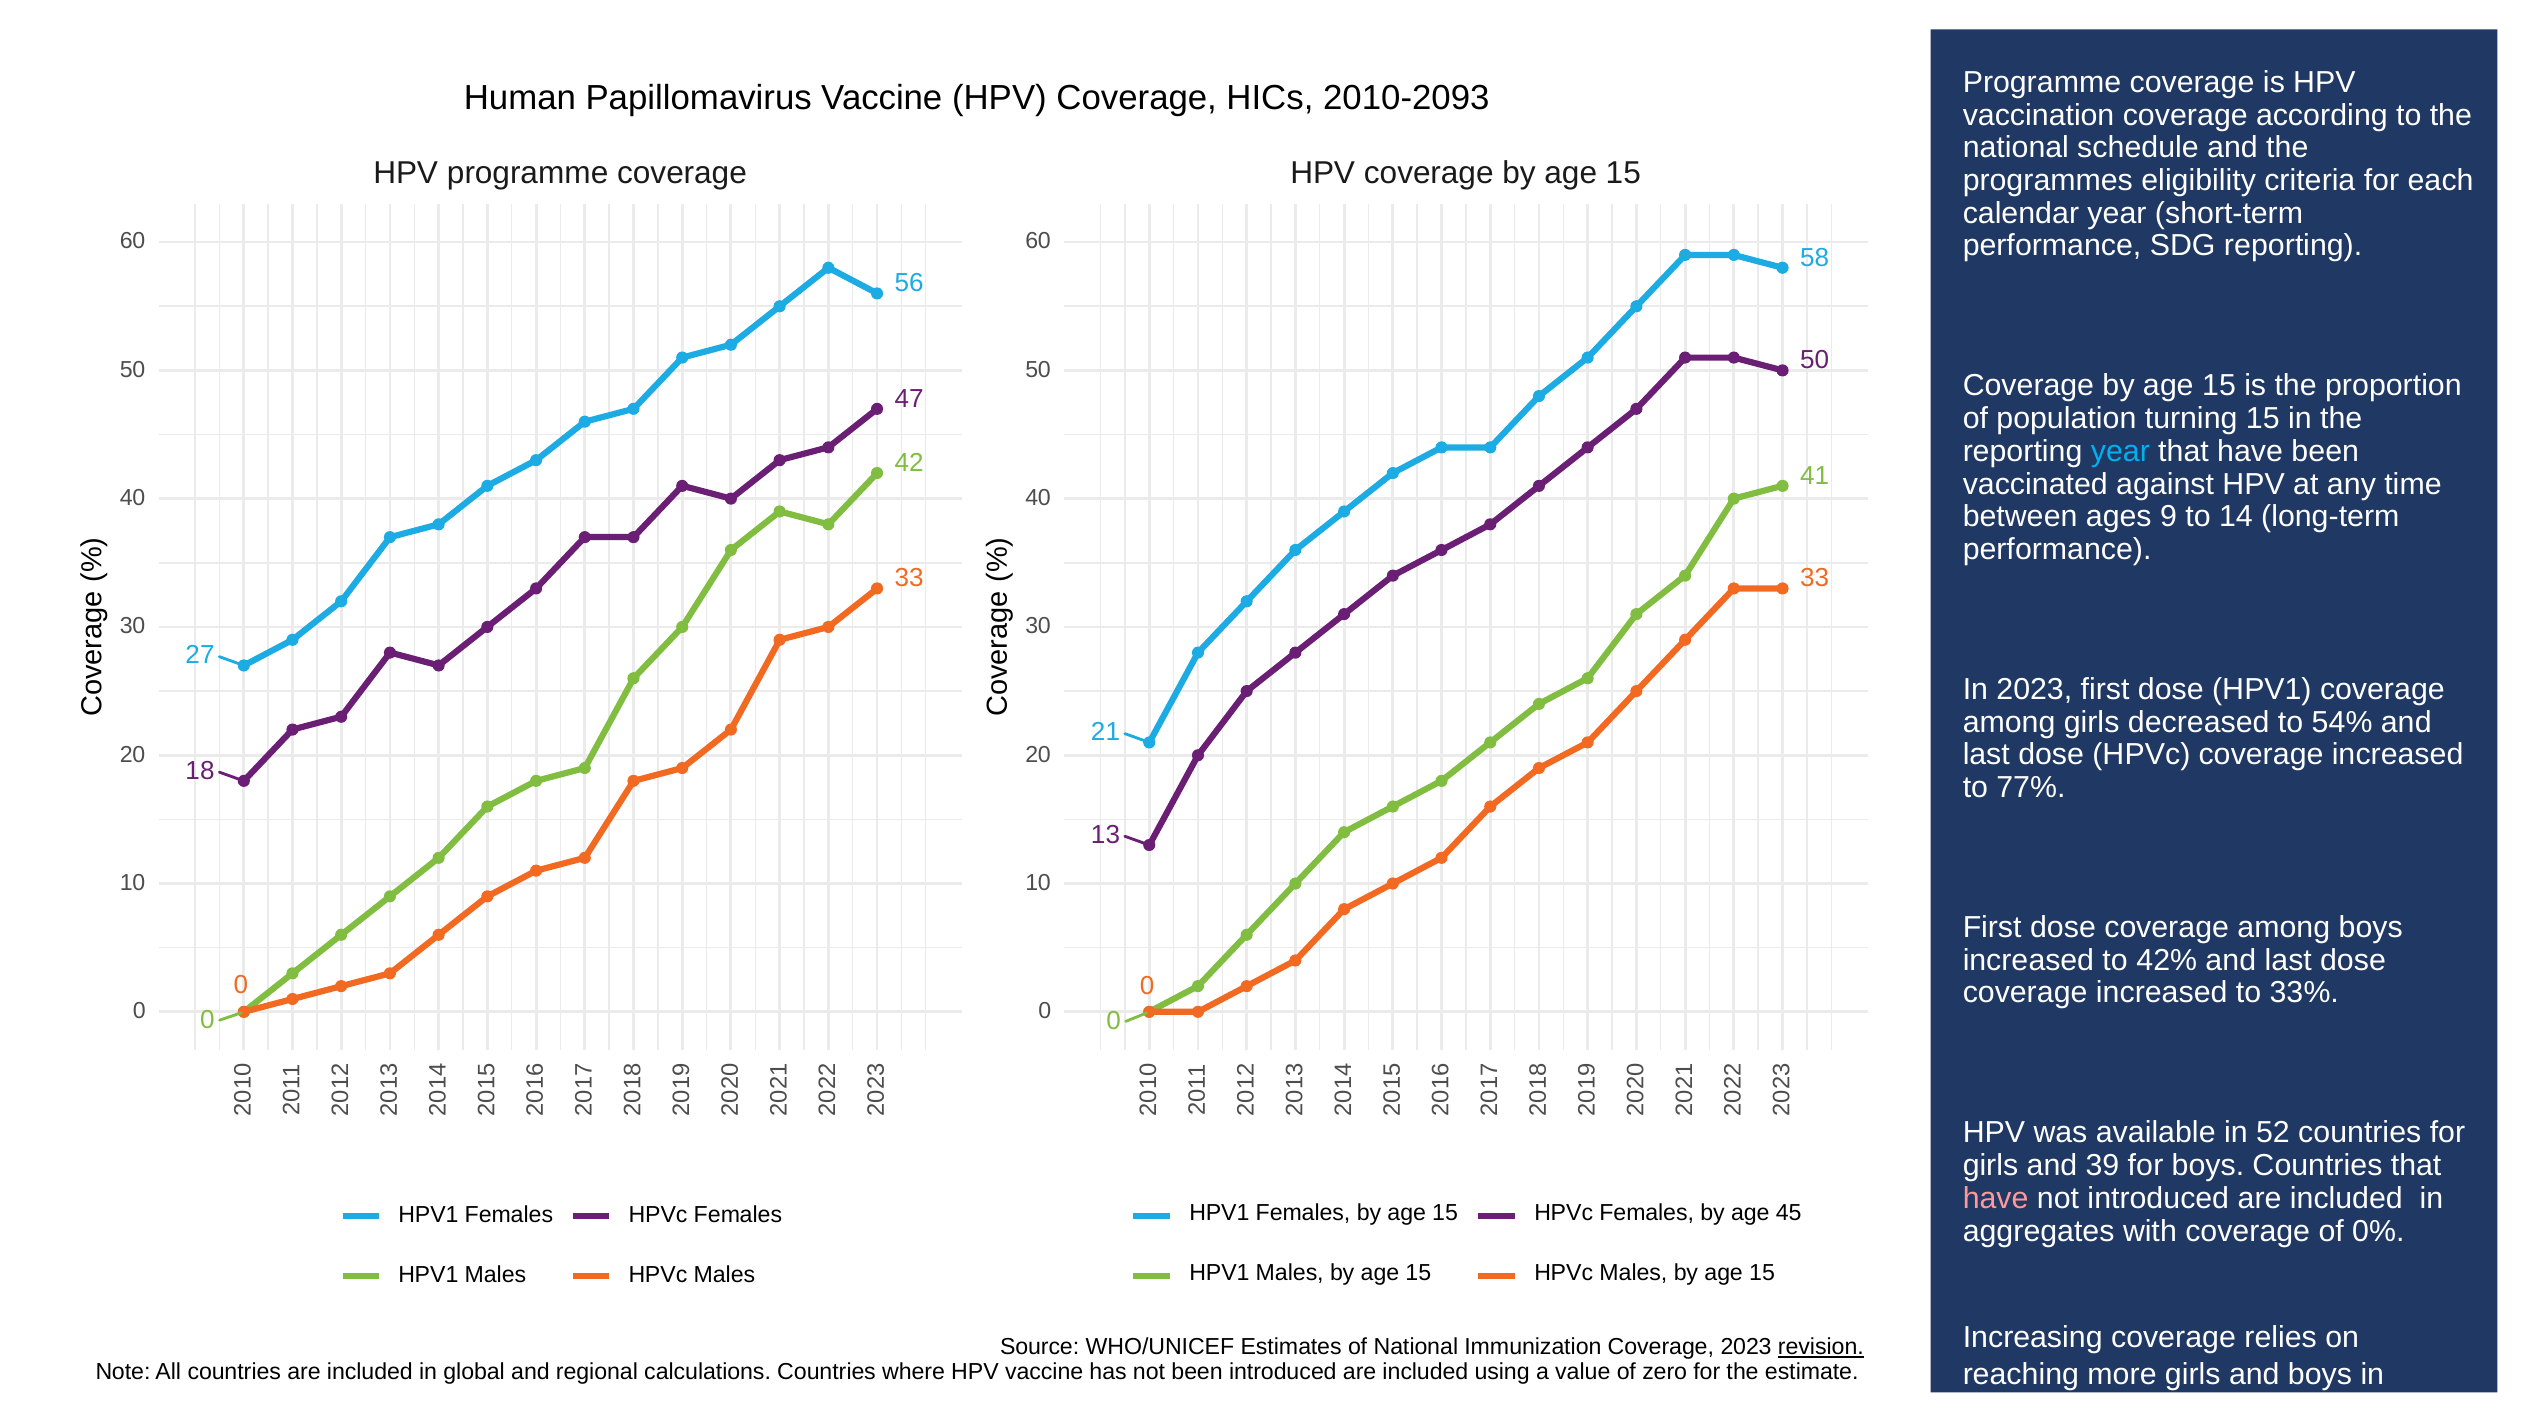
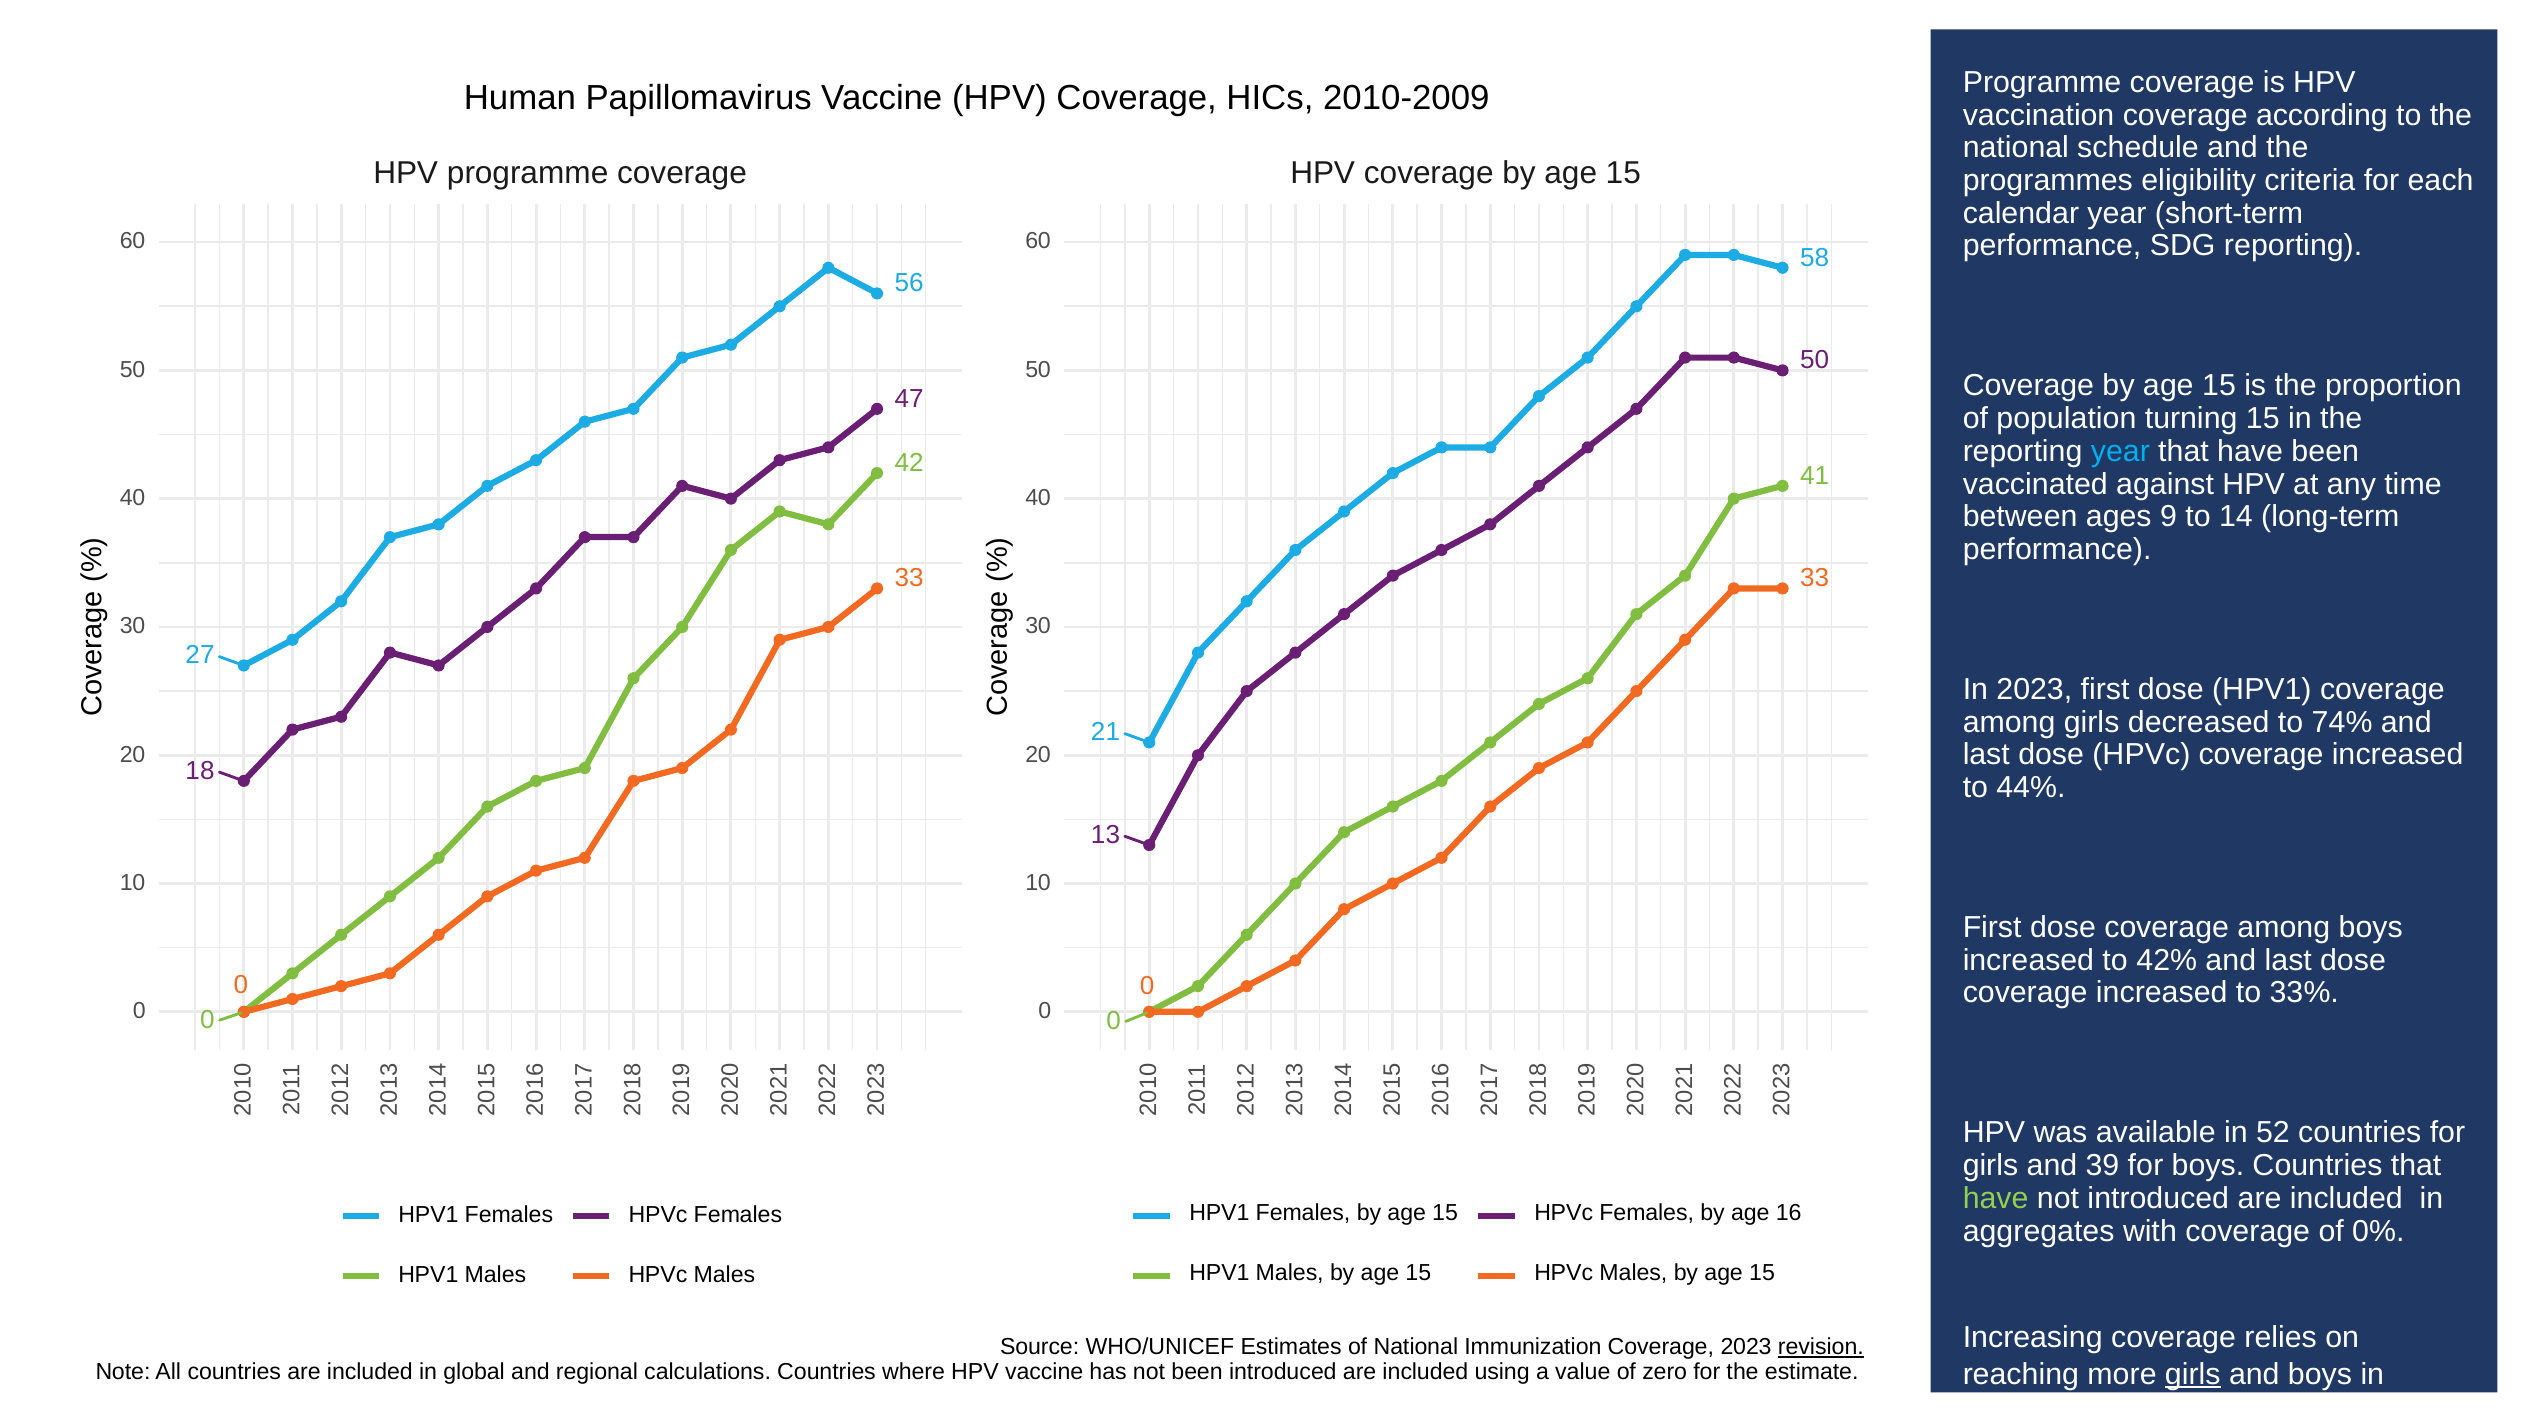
2010-2093: 2010-2093 -> 2010-2009 (1406, 98)
54%: 54% -> 74% (2342, 722)
77%: 77% -> 44% (2031, 788)
have colour: pink -> light green (1996, 1199)
45: 45 -> 16 (1789, 1213)
girls underline: none -> present (2193, 1375)
